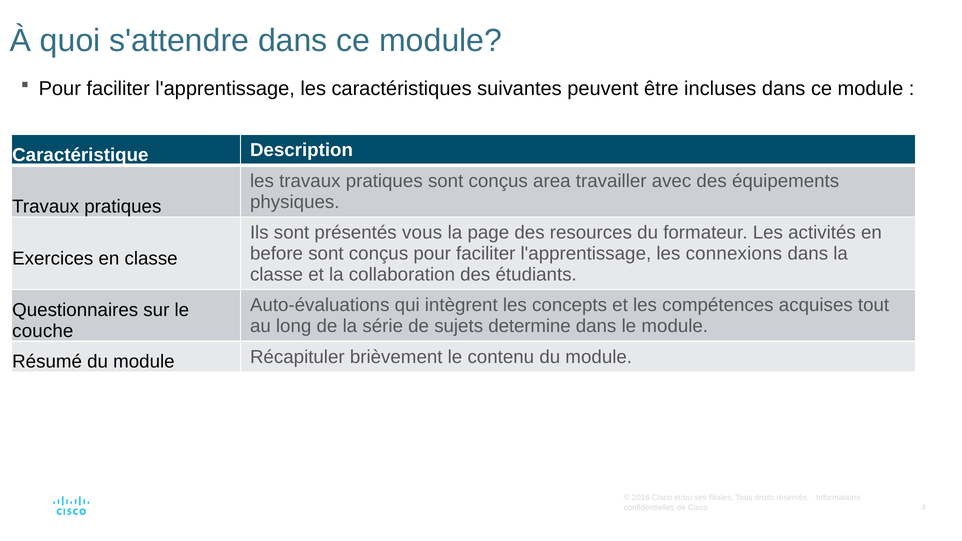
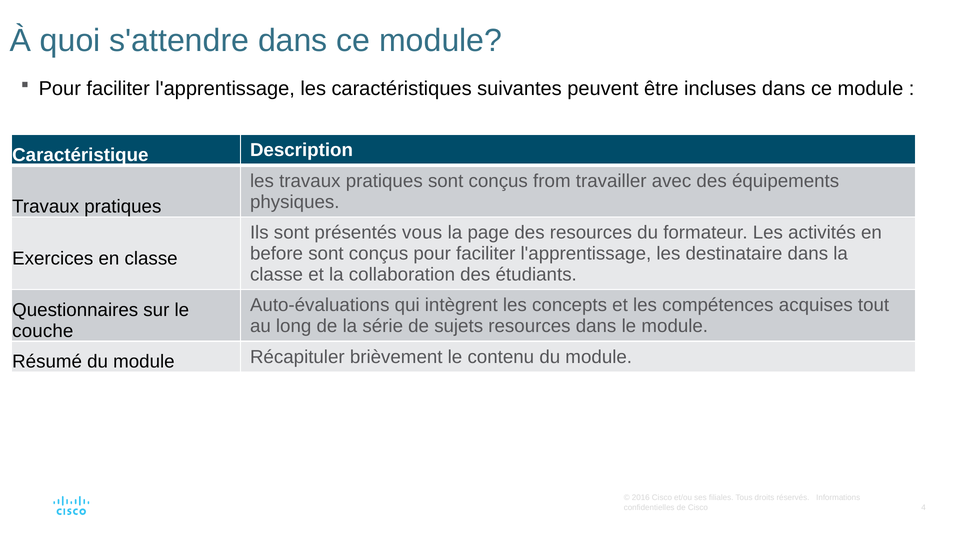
area: area -> from (552, 181)
connexions: connexions -> destinataire (734, 254)
sujets determine: determine -> resources (529, 326)
